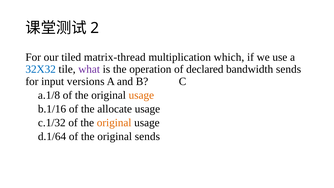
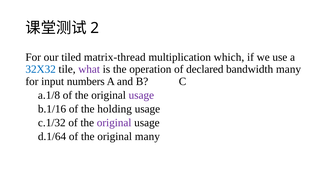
bandwidth sends: sends -> many (289, 69)
versions: versions -> numbers (86, 81)
usage colour: orange -> purple (141, 95)
allocate: allocate -> holding (115, 109)
original colour: orange -> purple (114, 123)
original sends: sends -> many (147, 136)
